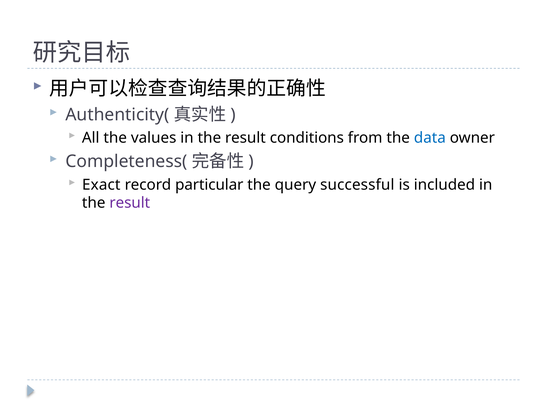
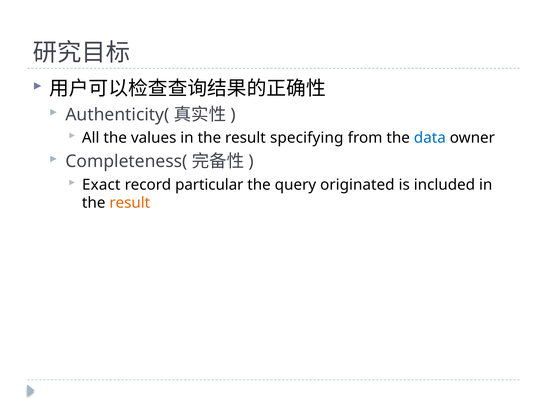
conditions: conditions -> specifying (307, 138)
successful: successful -> originated (357, 185)
result colour: purple -> orange (130, 203)
